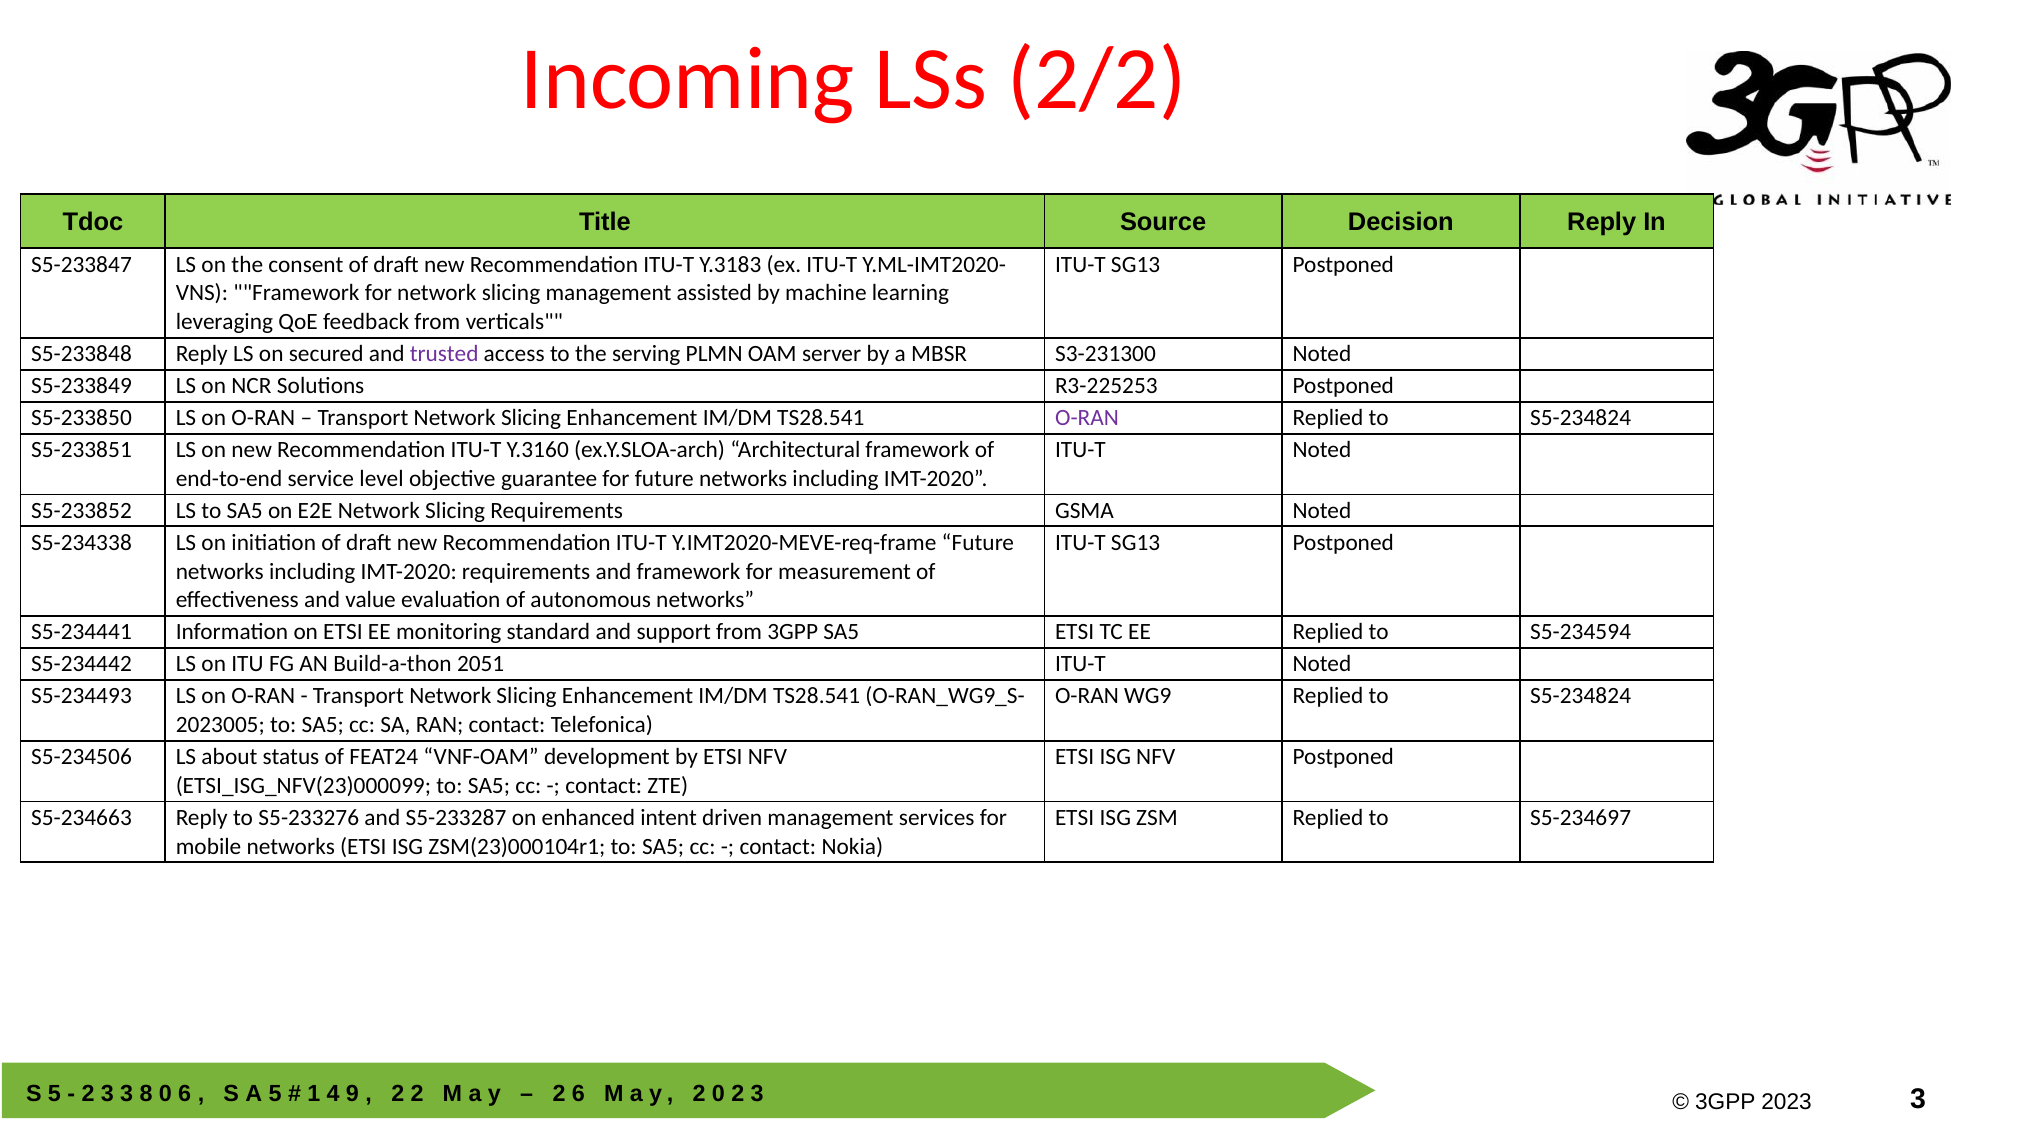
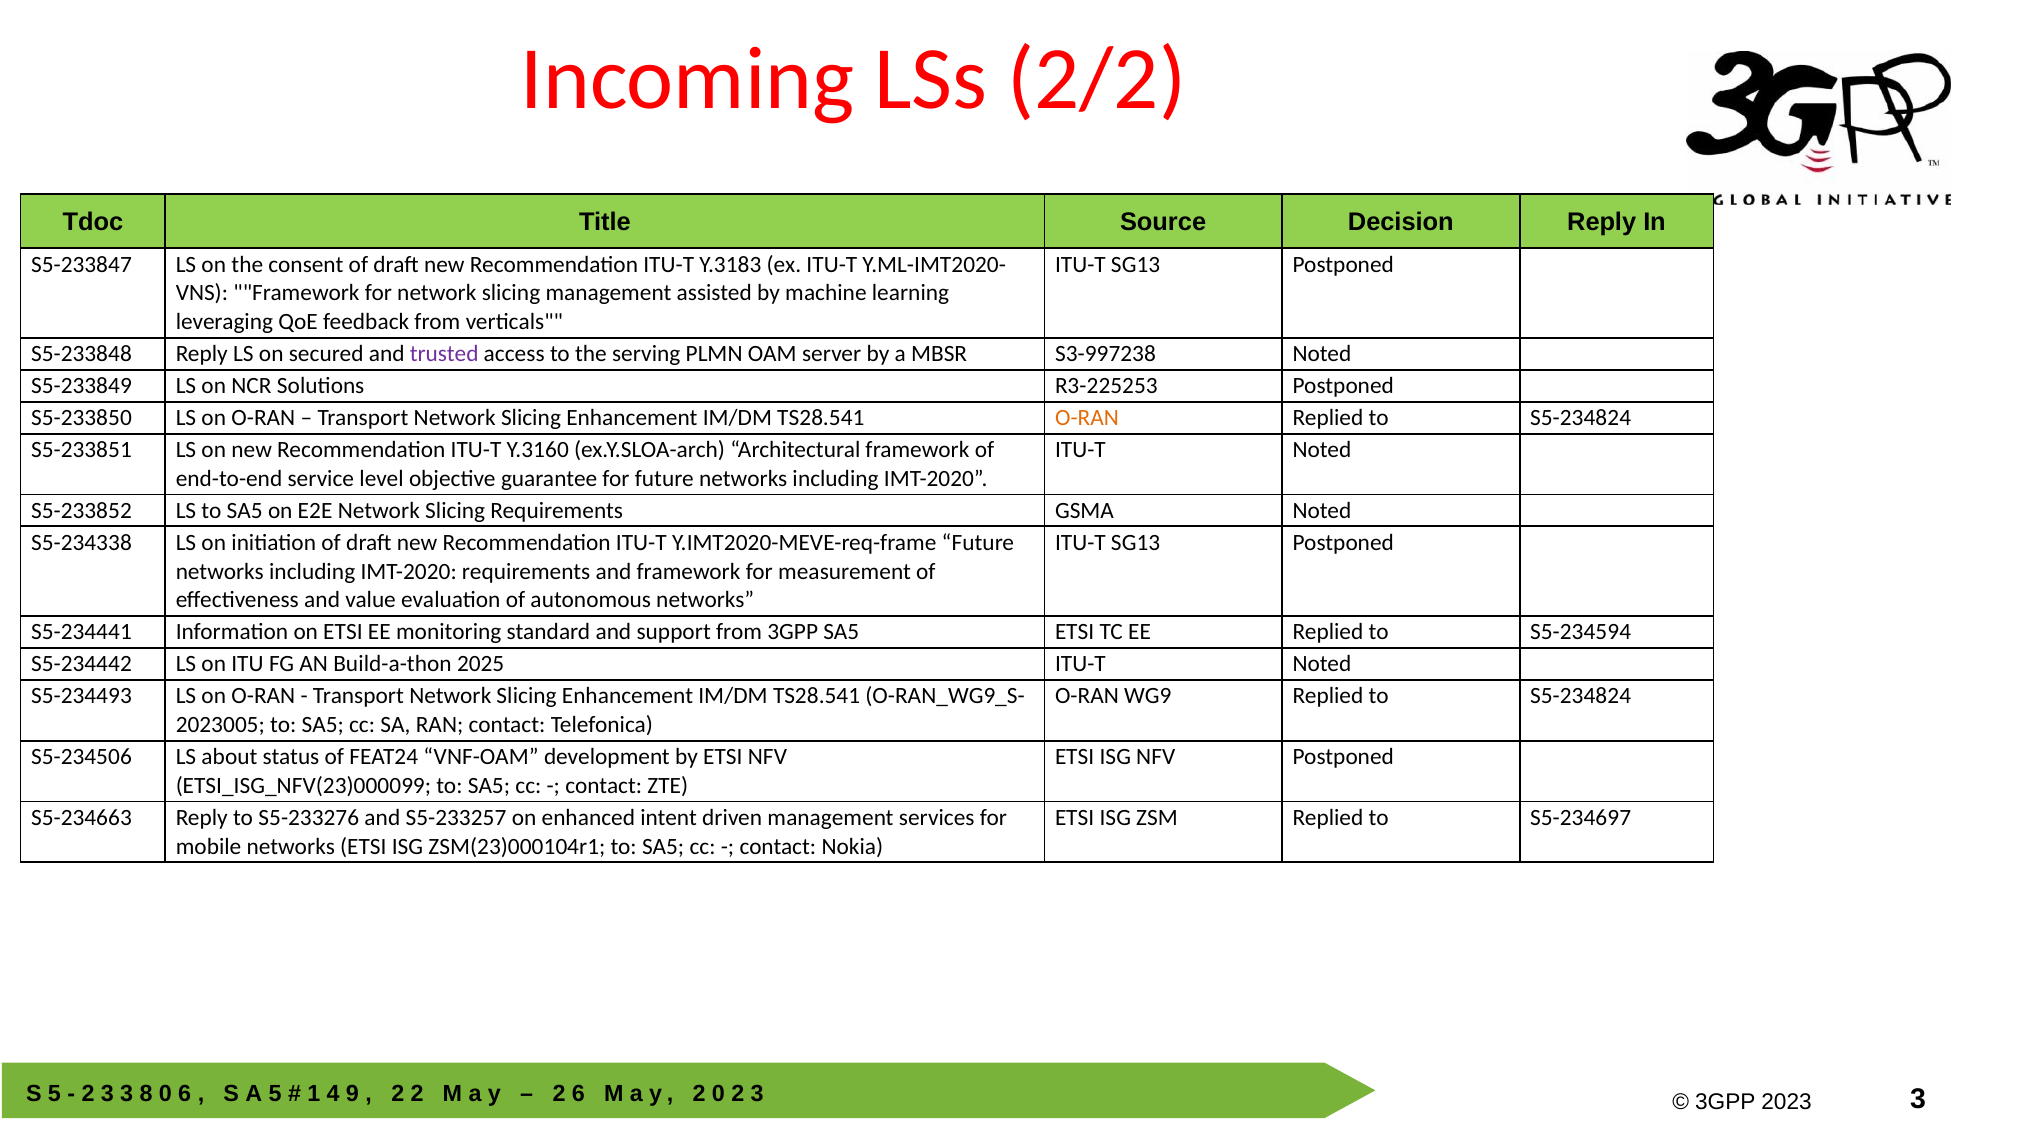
S3-231300: S3-231300 -> S3-997238 (1105, 354)
O-RAN colour: purple -> orange (1087, 418)
2051: 2051 -> 2025 (481, 664)
S5-233287: S5-233287 -> S5-233257 (456, 818)
